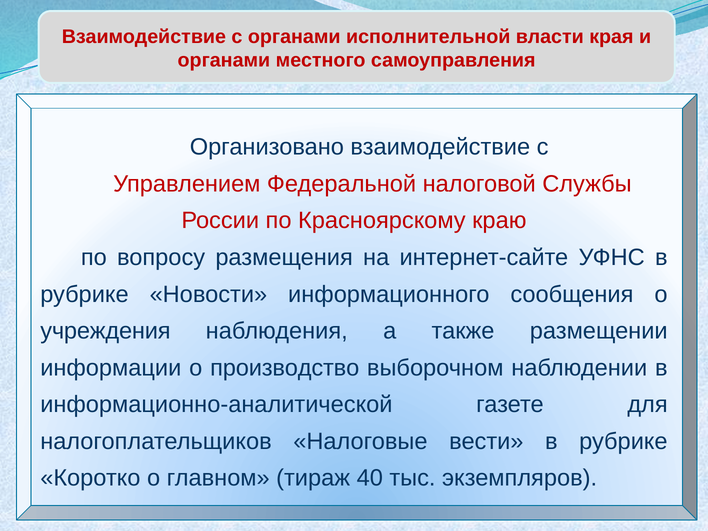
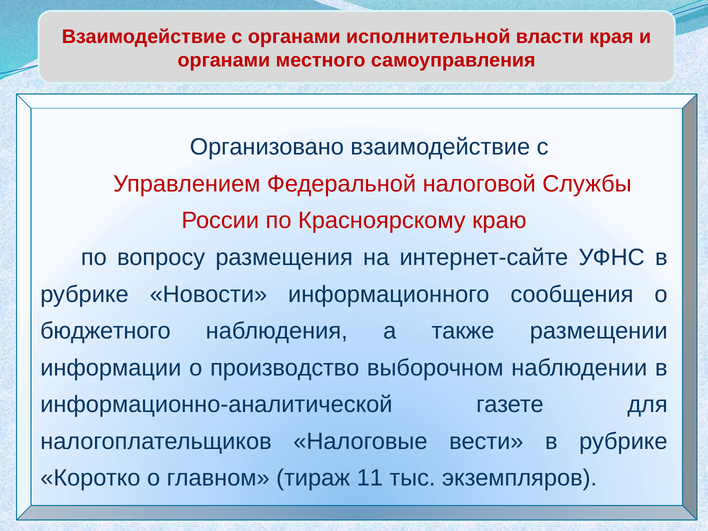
учреждения: учреждения -> бюджетного (105, 331)
40: 40 -> 11 (370, 478)
